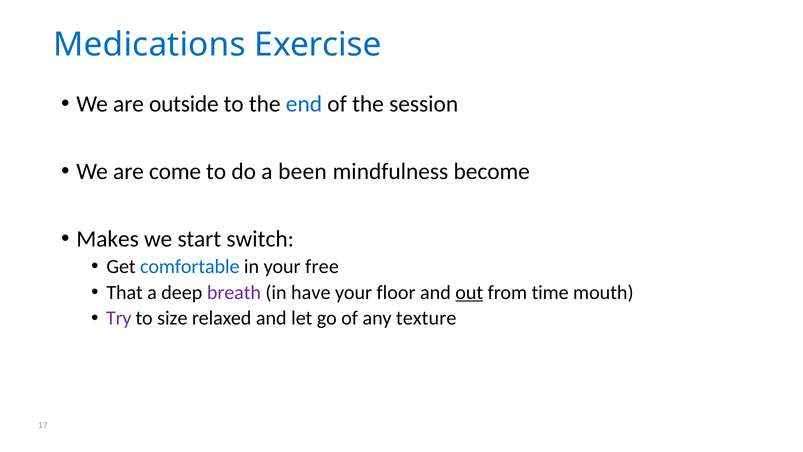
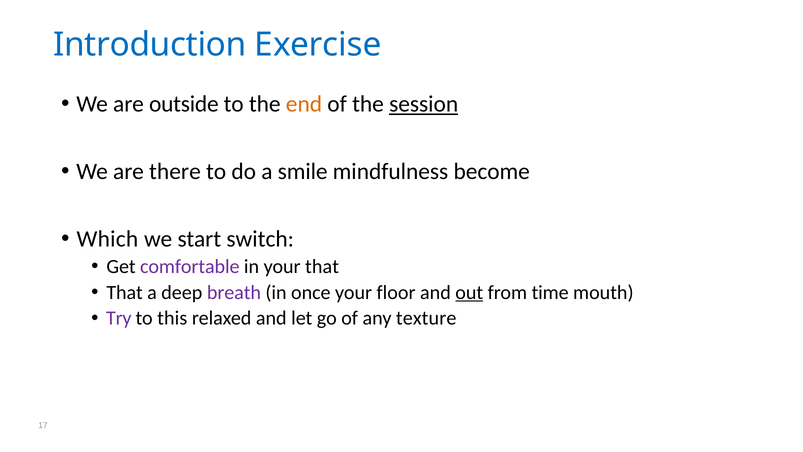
Medications: Medications -> Introduction (150, 45)
end colour: blue -> orange (304, 104)
session underline: none -> present (424, 104)
come: come -> there (175, 171)
been: been -> smile (303, 171)
Makes: Makes -> Which (107, 239)
comfortable colour: blue -> purple (190, 266)
your free: free -> that (322, 266)
have: have -> once (311, 292)
size: size -> this (172, 318)
